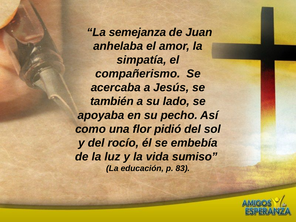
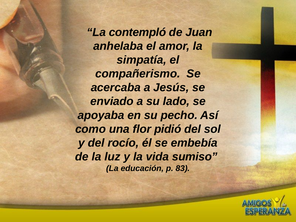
semejanza: semejanza -> contempló (137, 32)
también: también -> enviado (112, 101)
